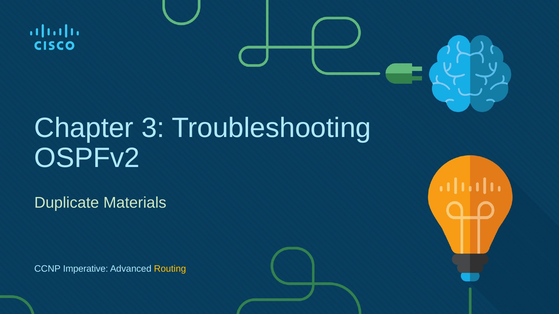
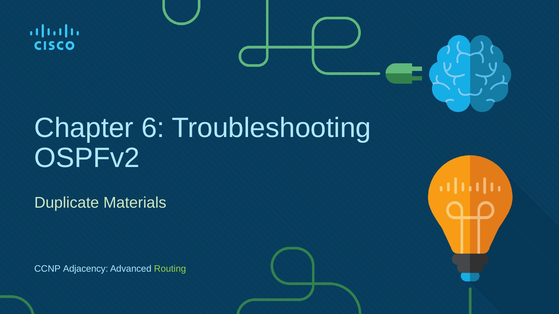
3: 3 -> 6 (153, 128)
Imperative: Imperative -> Adjacency (86, 269)
Routing colour: yellow -> light green (170, 269)
